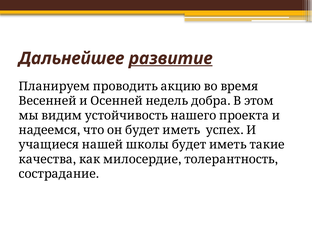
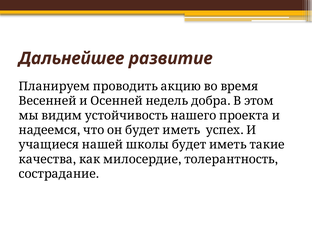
развитие underline: present -> none (171, 58)
